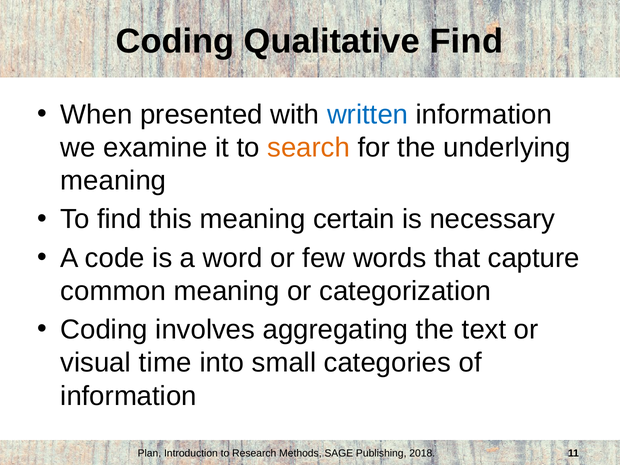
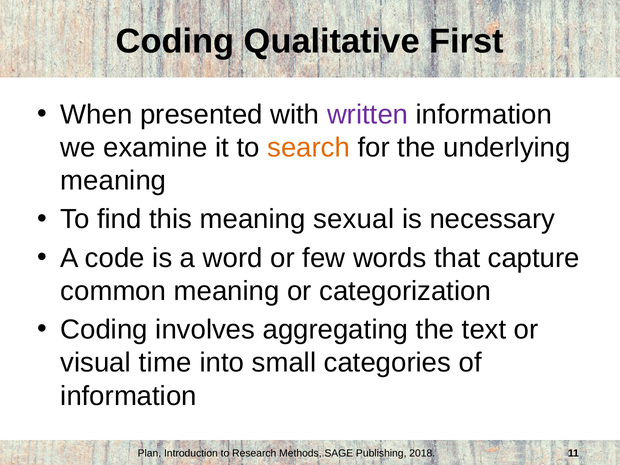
Qualitative Find: Find -> First (466, 41)
written colour: blue -> purple (368, 115)
certain: certain -> sexual (354, 219)
